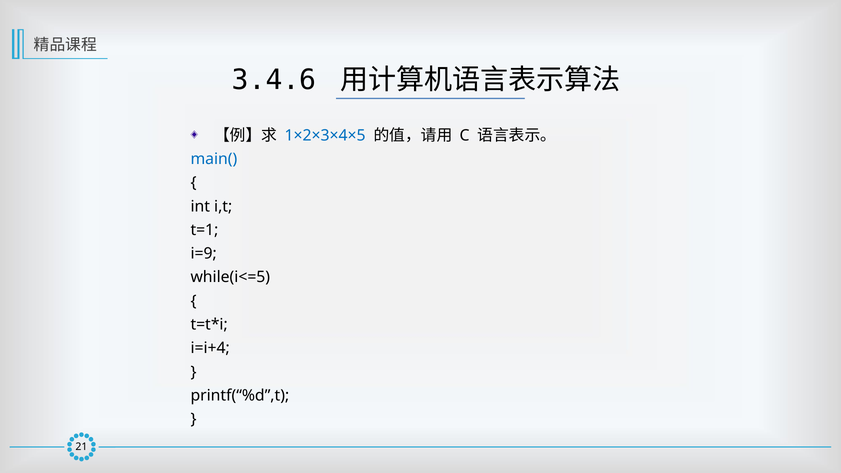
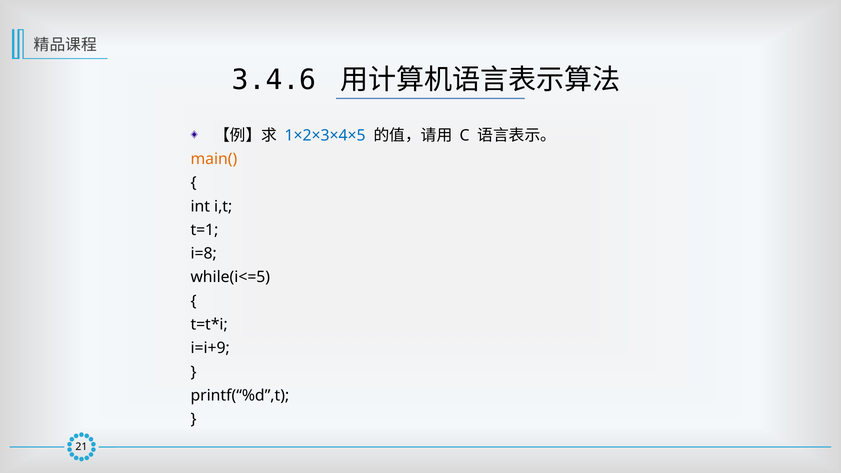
main( colour: blue -> orange (214, 159)
i=9: i=9 -> i=8 (204, 254)
i=i+4: i=i+4 -> i=i+9 (210, 348)
